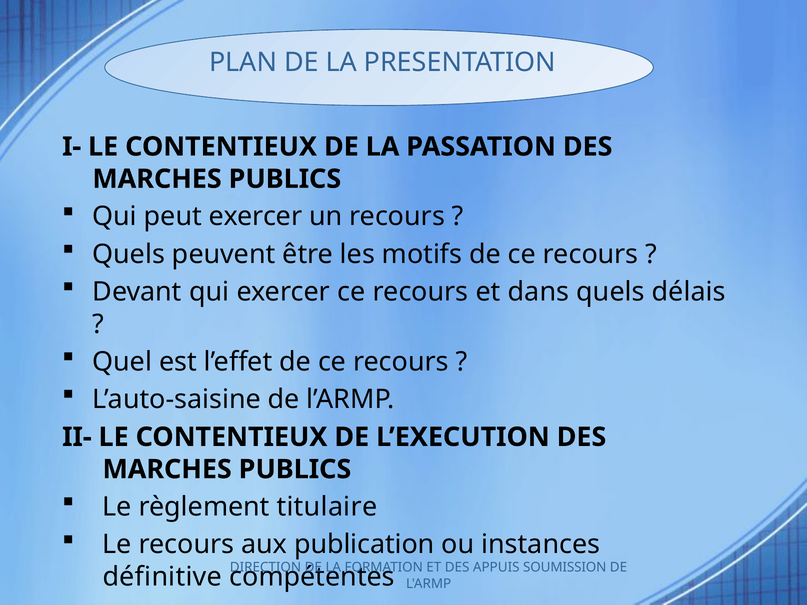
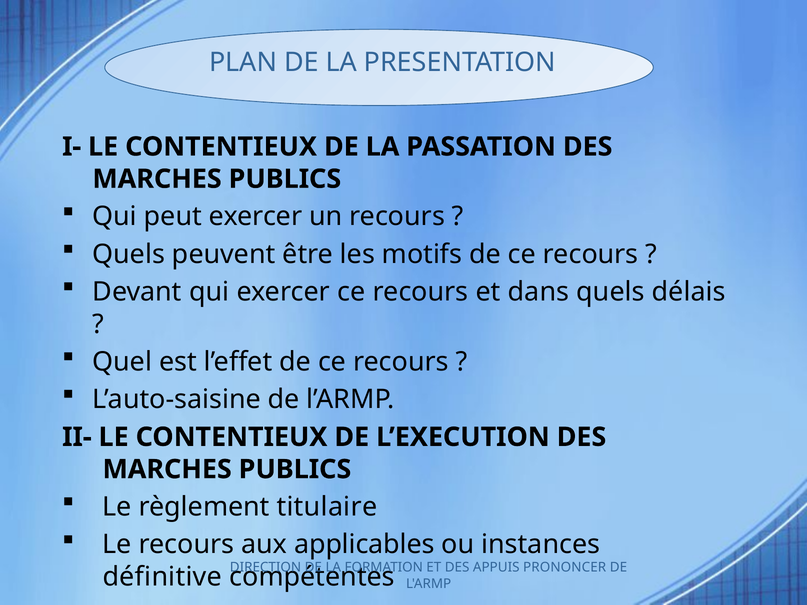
publication: publication -> applicables (364, 545)
SOUMISSION: SOUMISSION -> PRONONCER (565, 568)
